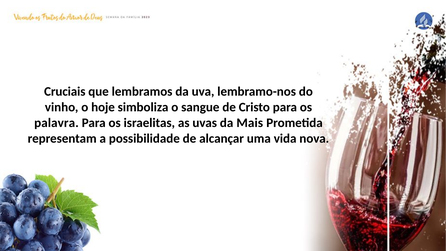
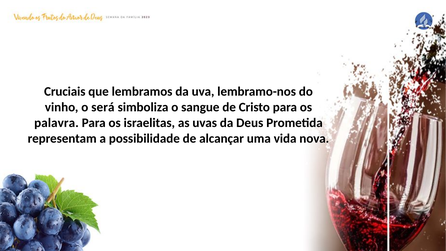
hoje: hoje -> será (103, 107)
Mais: Mais -> Deus (250, 123)
